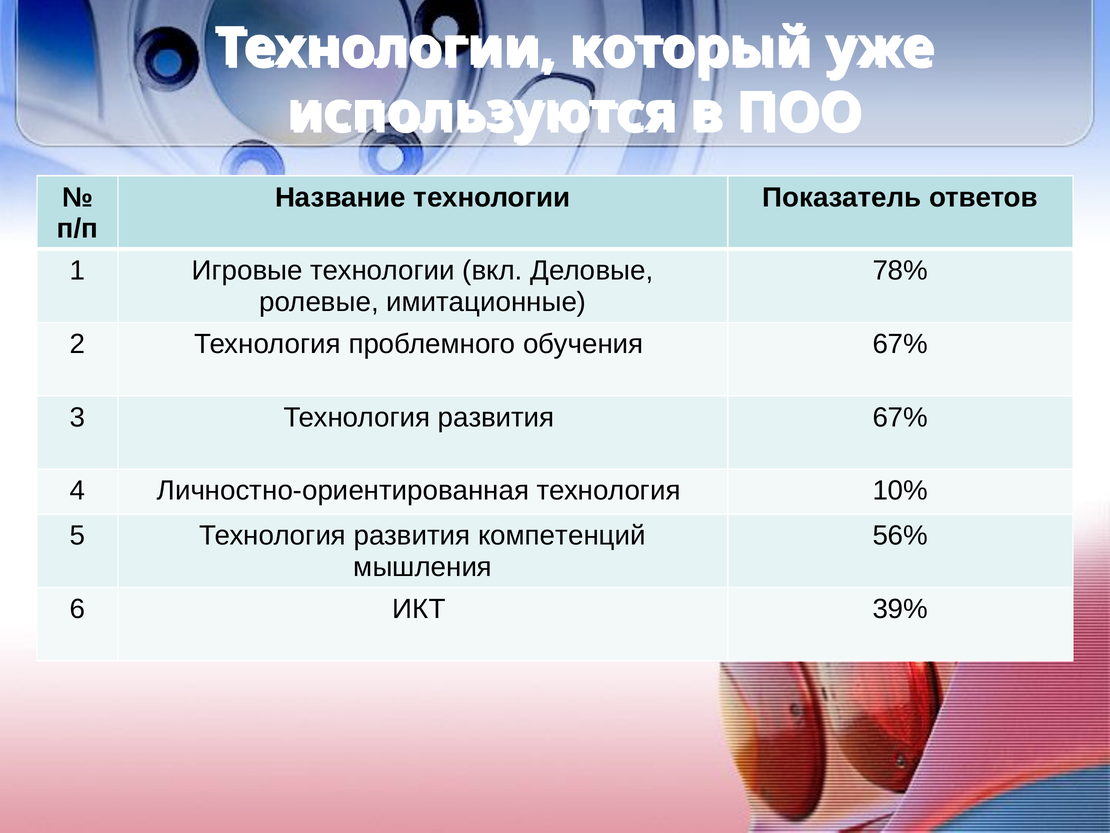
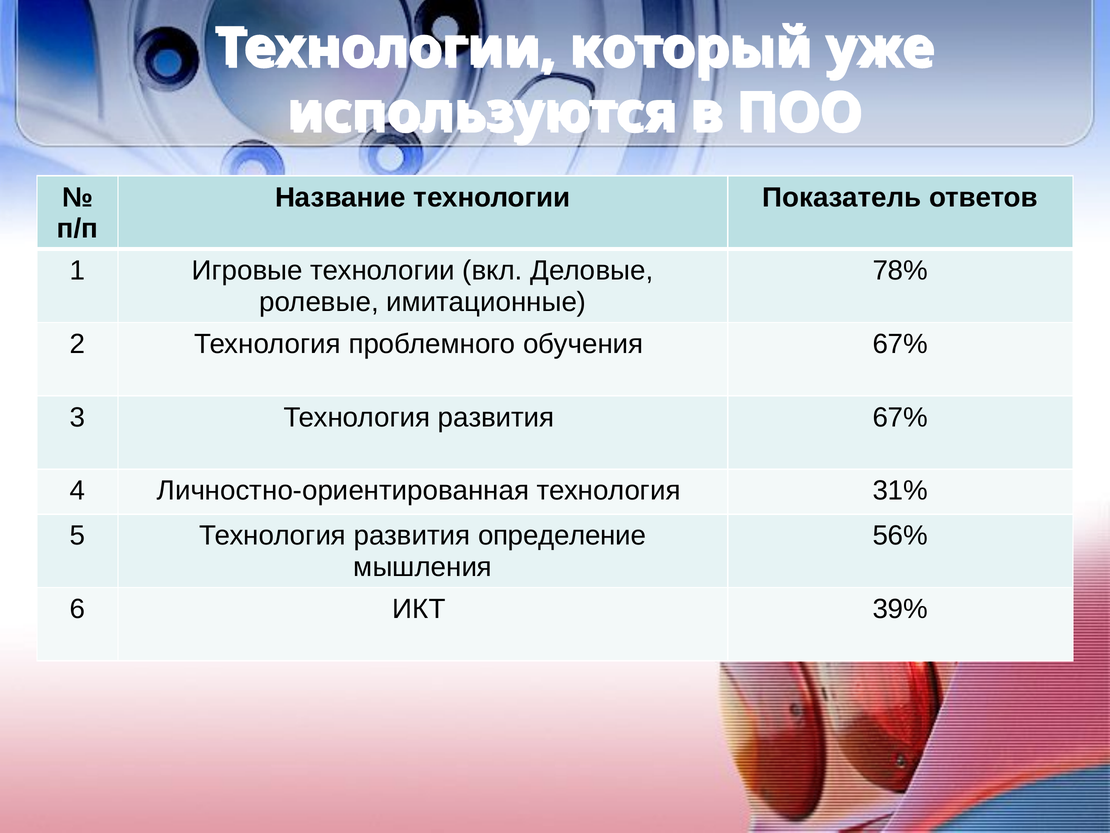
10%: 10% -> 31% (900, 490)
компетенций: компетенций -> определение (562, 535)
